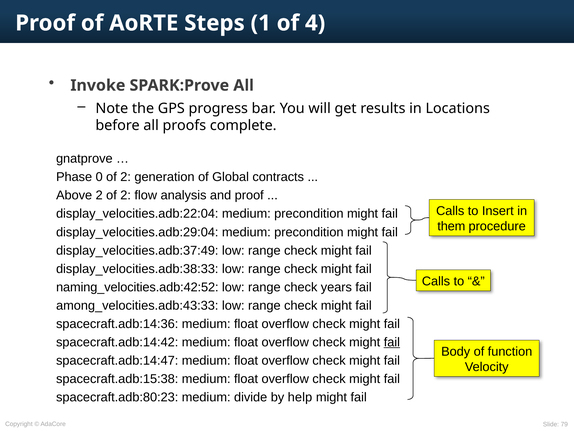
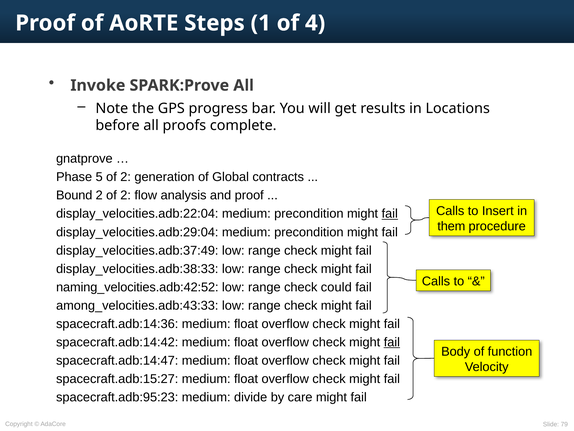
0: 0 -> 5 (99, 177)
Above: Above -> Bound (74, 195)
fail underline: none -> present (390, 214)
years: years -> could (336, 287)
spacecraft.adb:15:38: spacecraft.adb:15:38 -> spacecraft.adb:15:27 (117, 378)
spacecraft.adb:80:23: spacecraft.adb:80:23 -> spacecraft.adb:95:23 (117, 397)
help: help -> care (300, 397)
